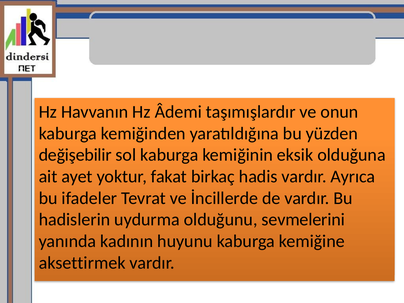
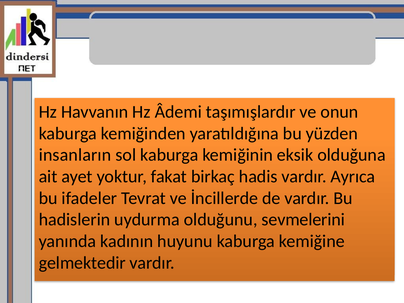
değişebilir: değişebilir -> insanların (75, 155)
aksettirmek: aksettirmek -> gelmektedir (82, 263)
